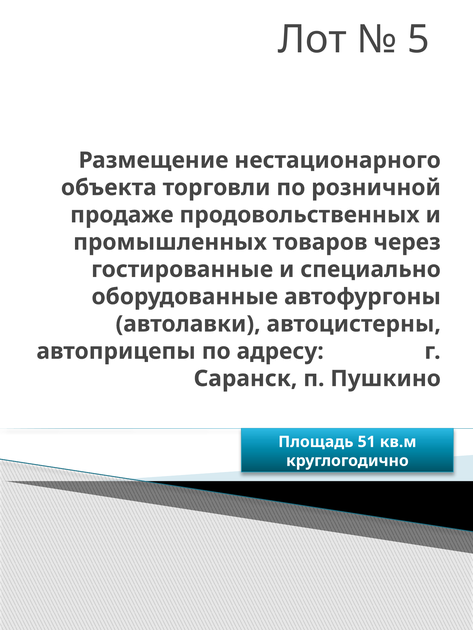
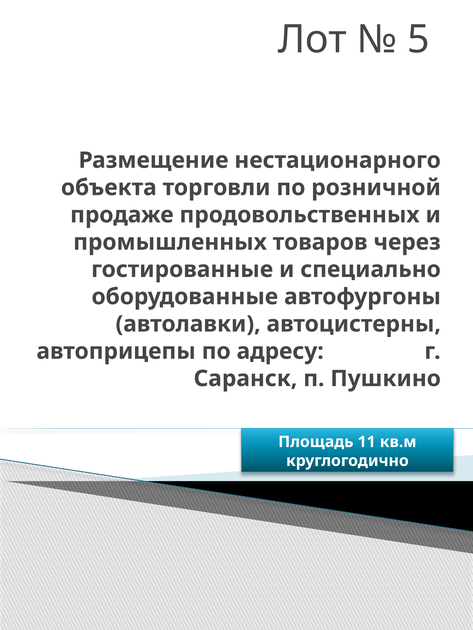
51: 51 -> 11 (367, 442)
